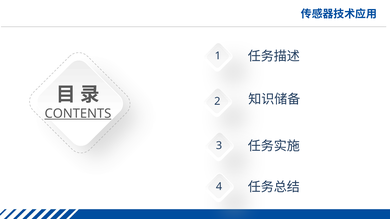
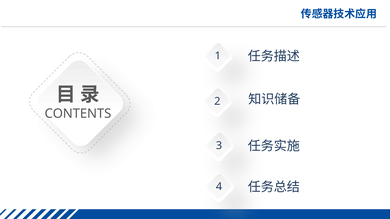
CONTENTS underline: present -> none (78, 114)
